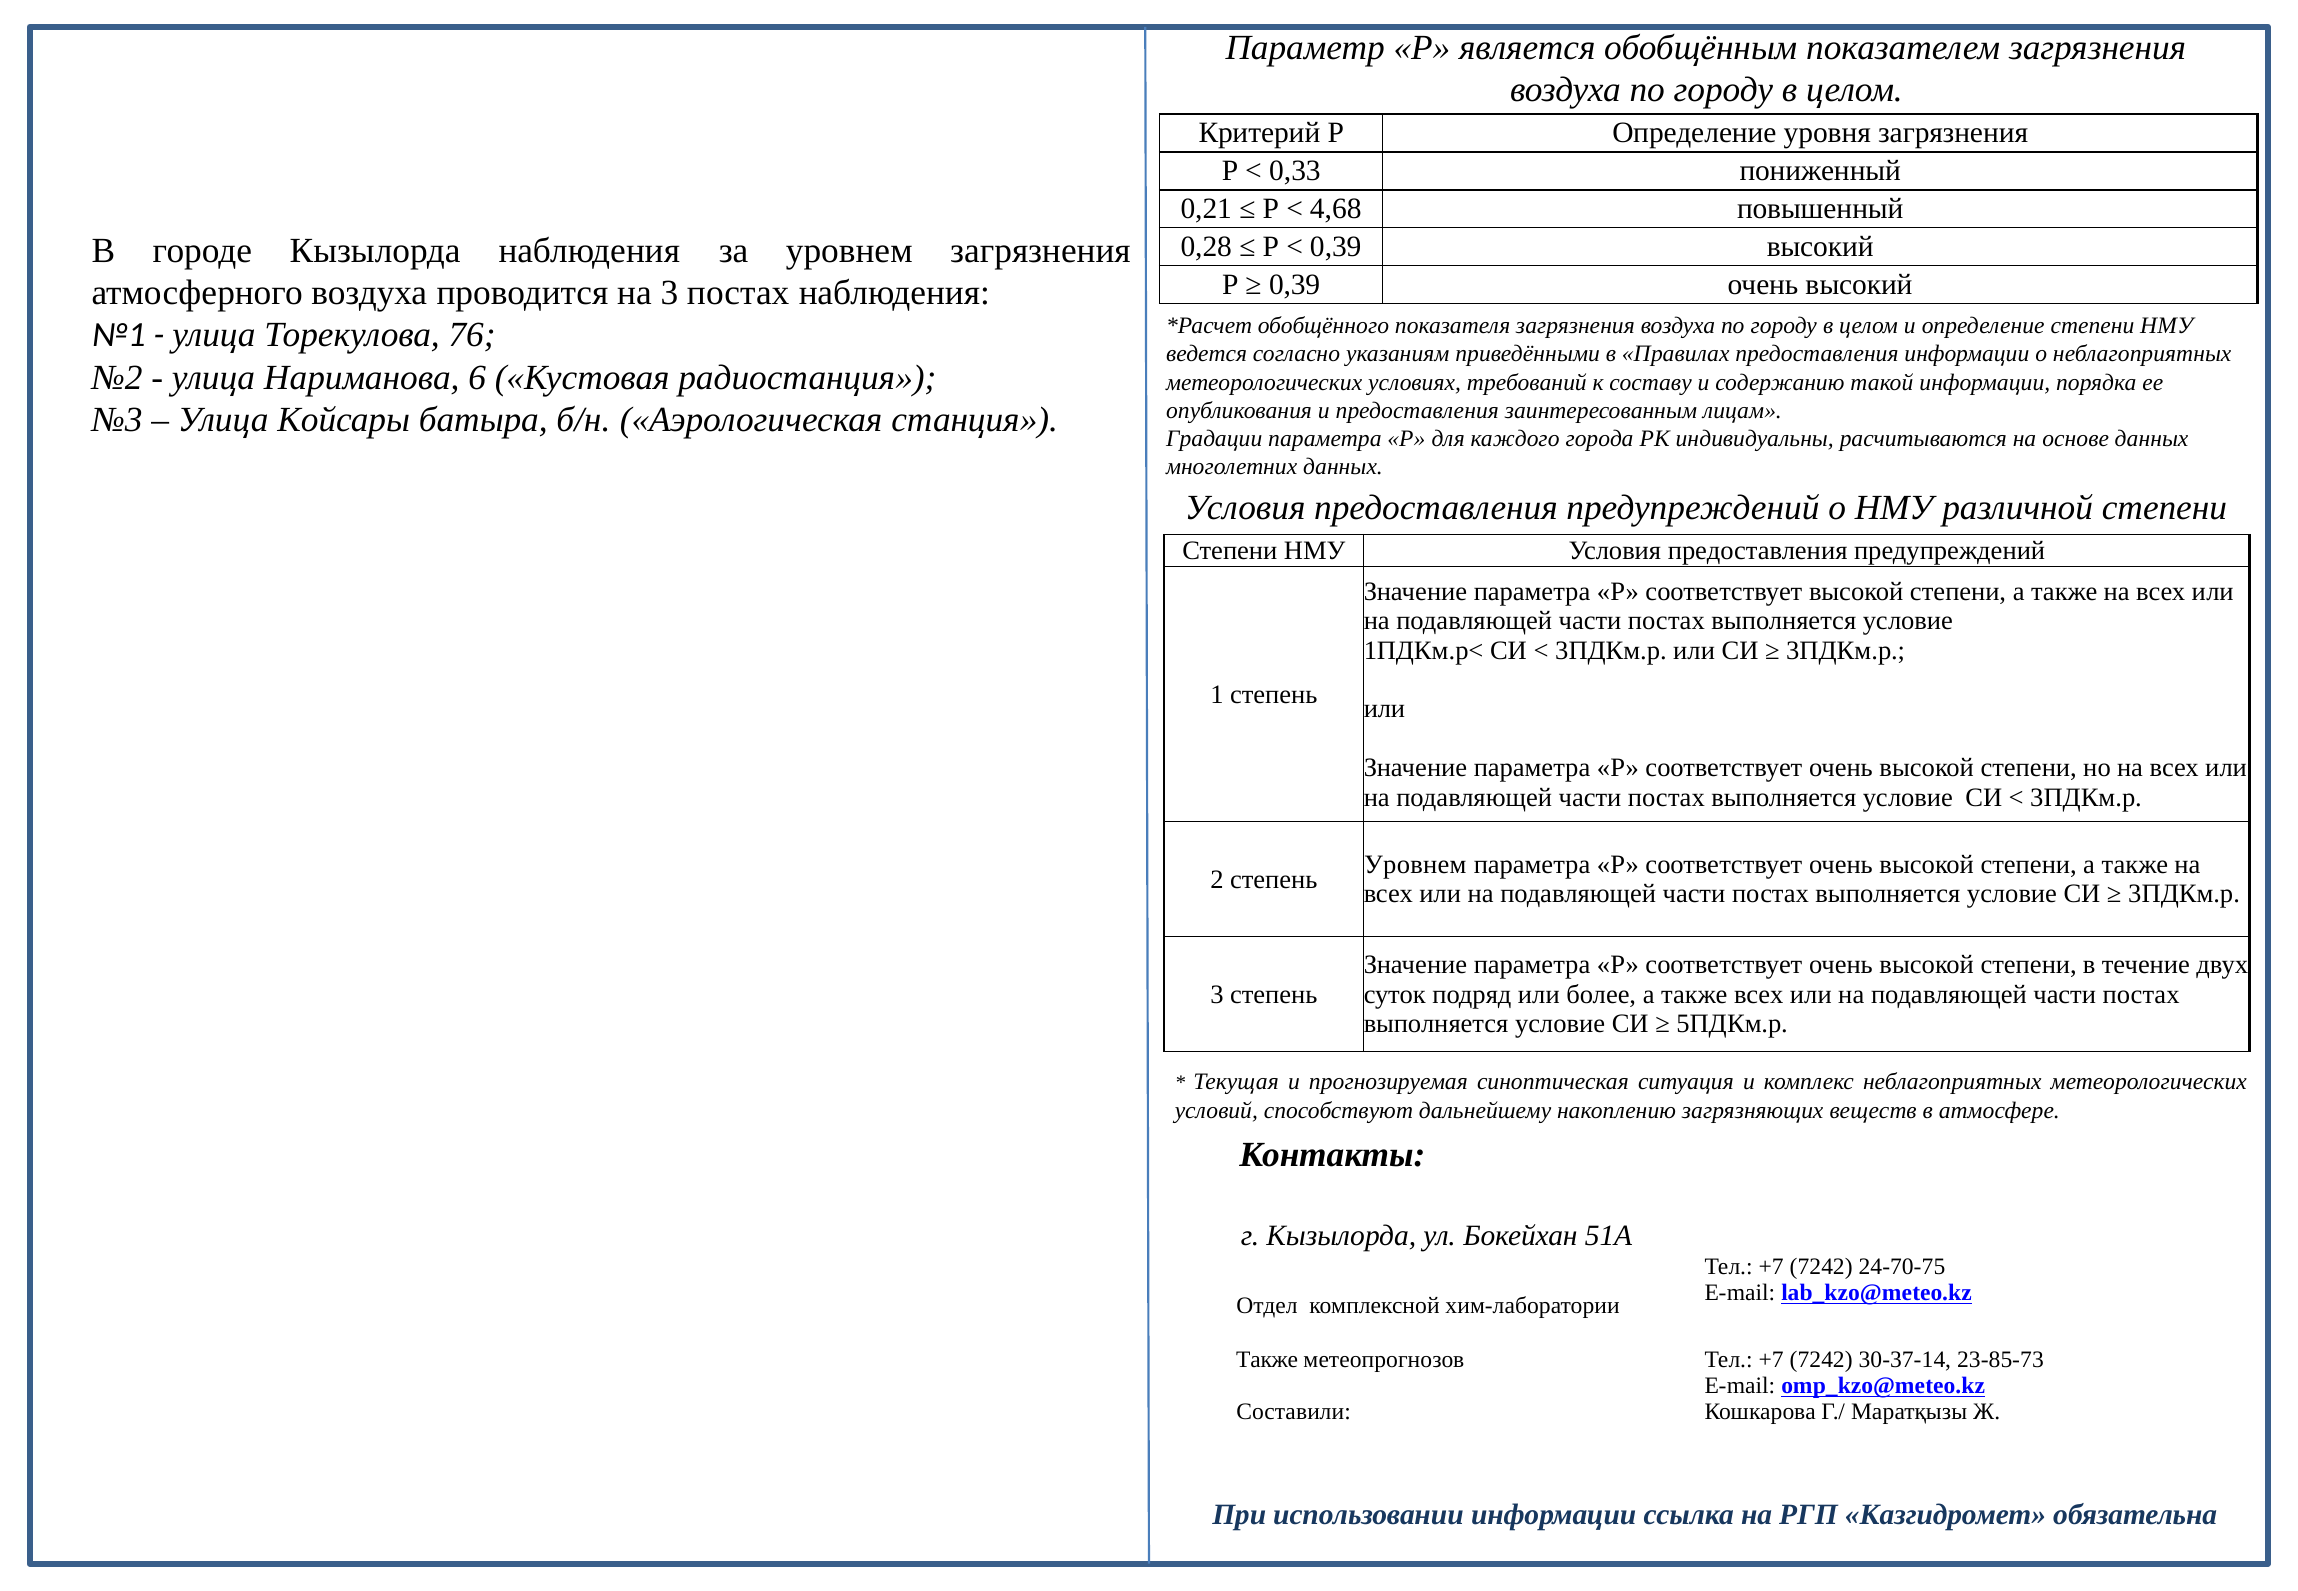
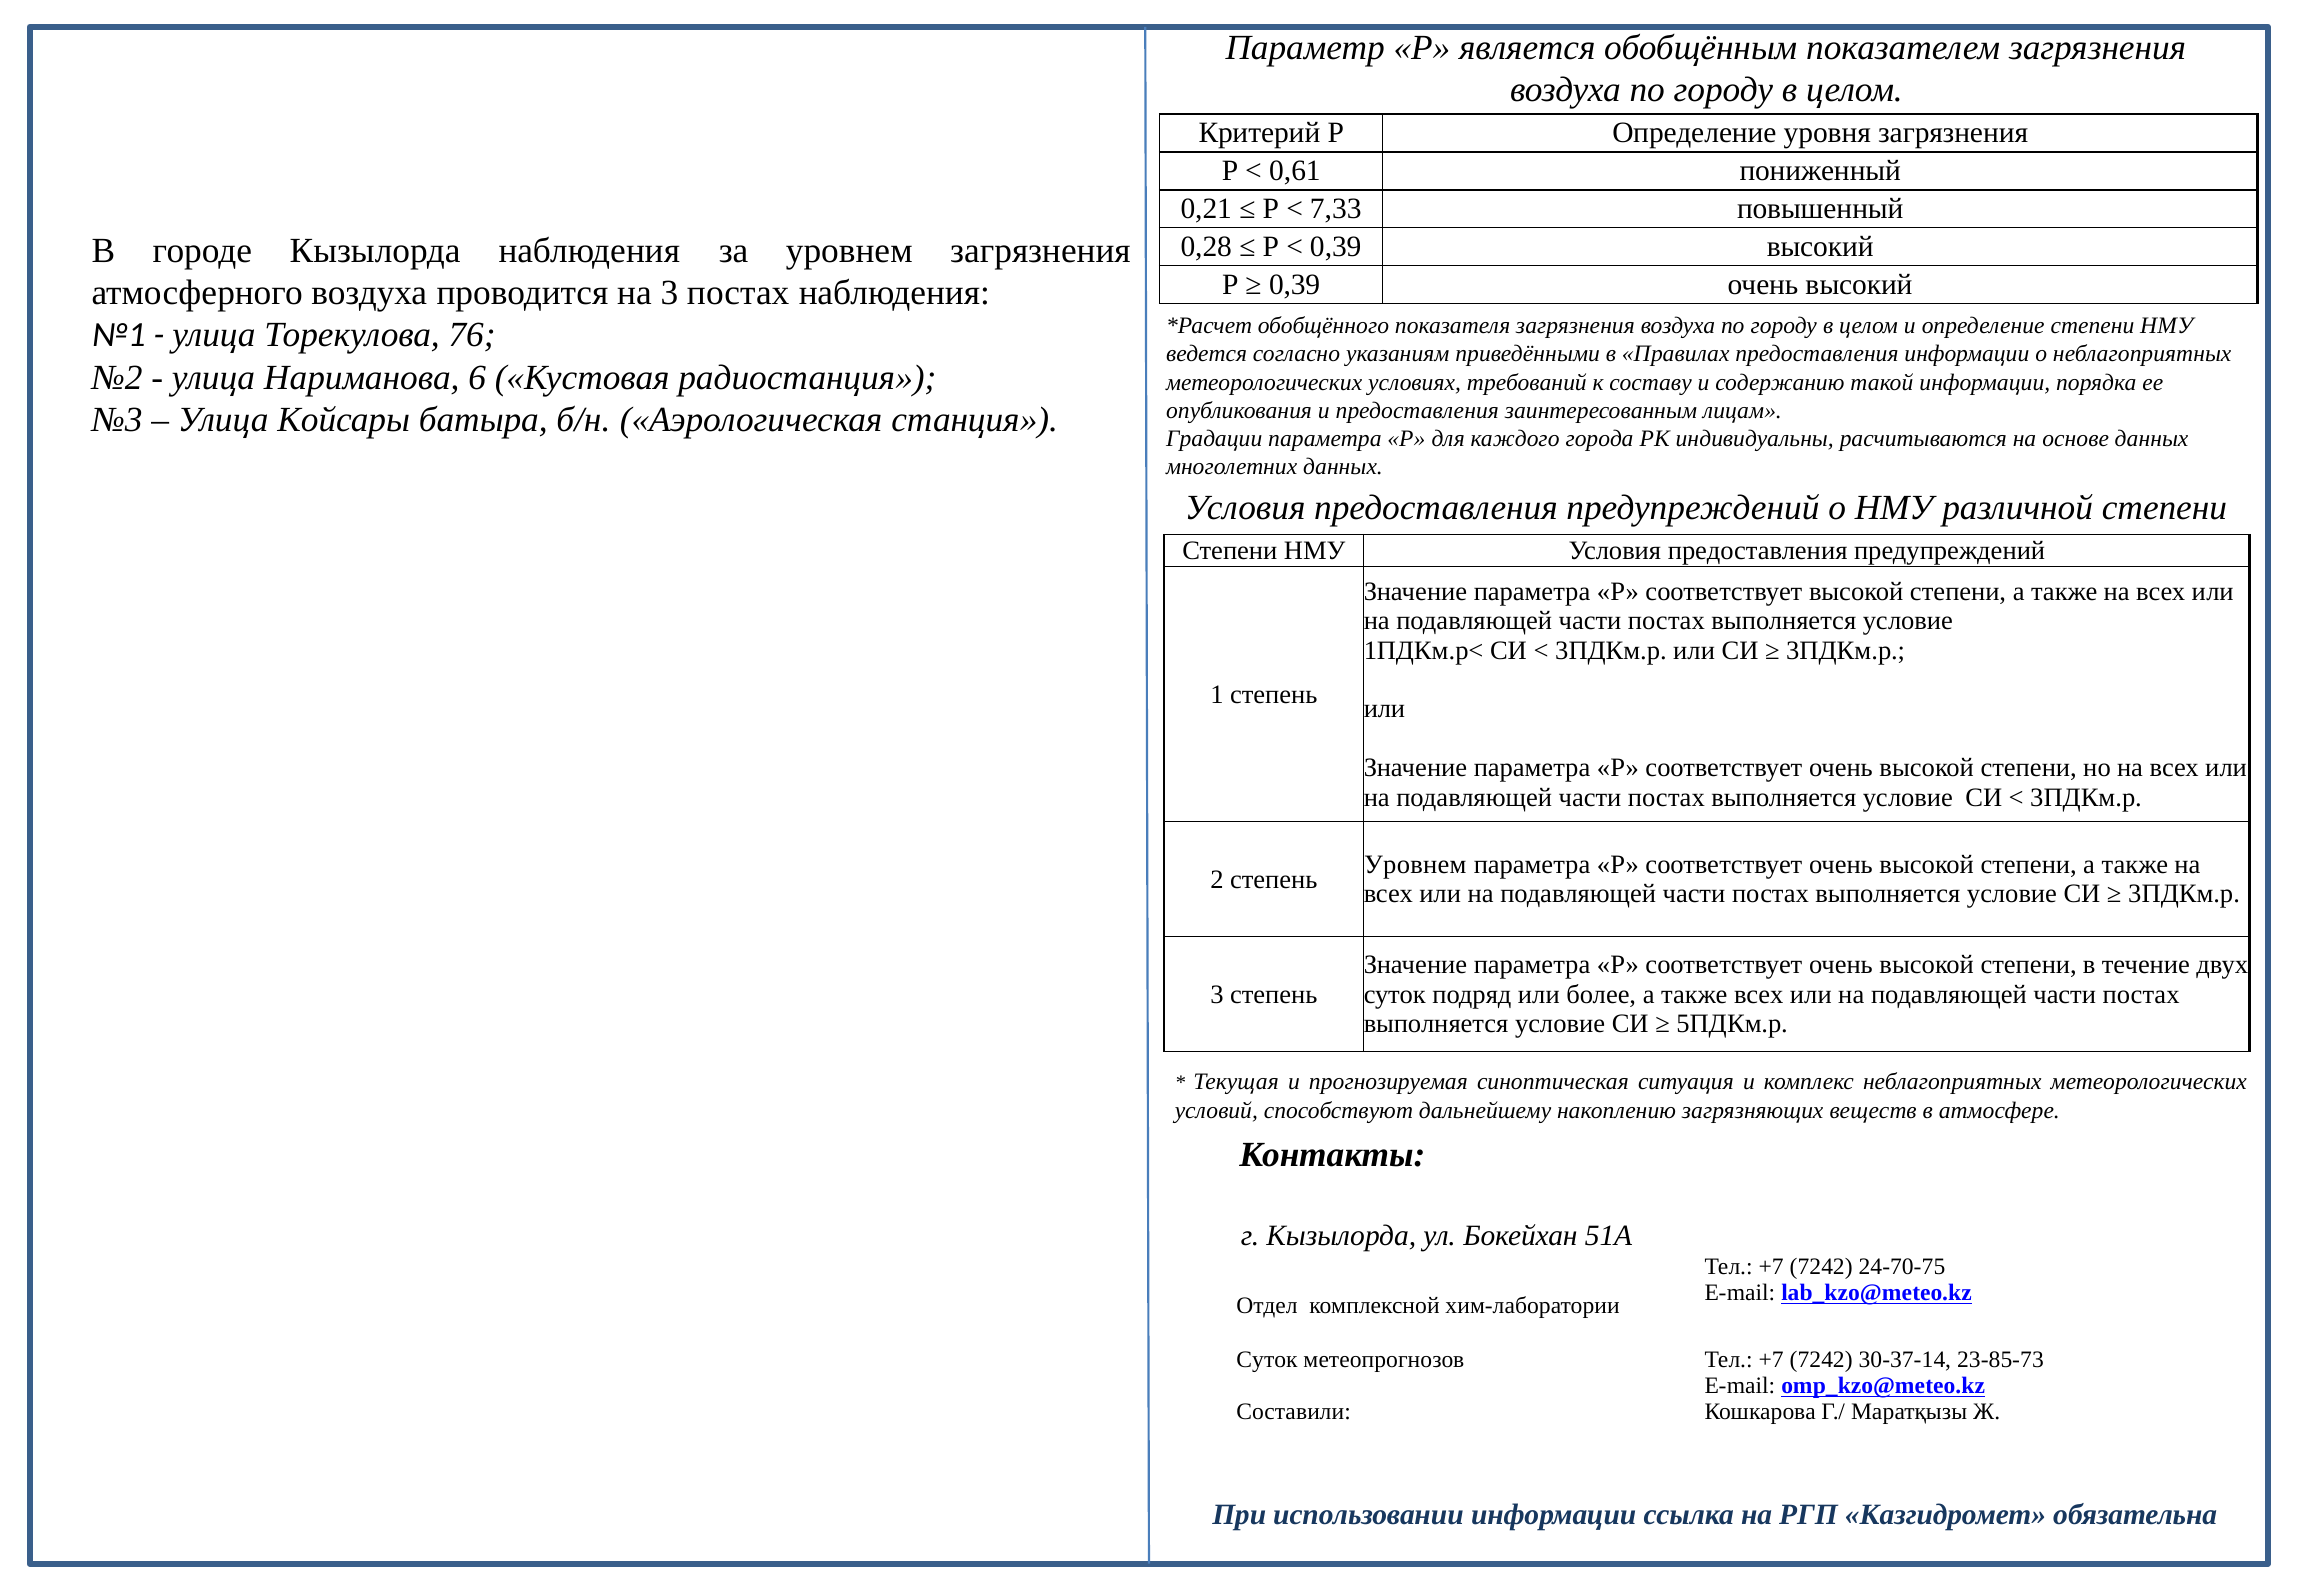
0,33: 0,33 -> 0,61 (1295, 171)
4,68: 4,68 -> 7,33 (1336, 209)
Также: Также -> Суток (1267, 1359)
